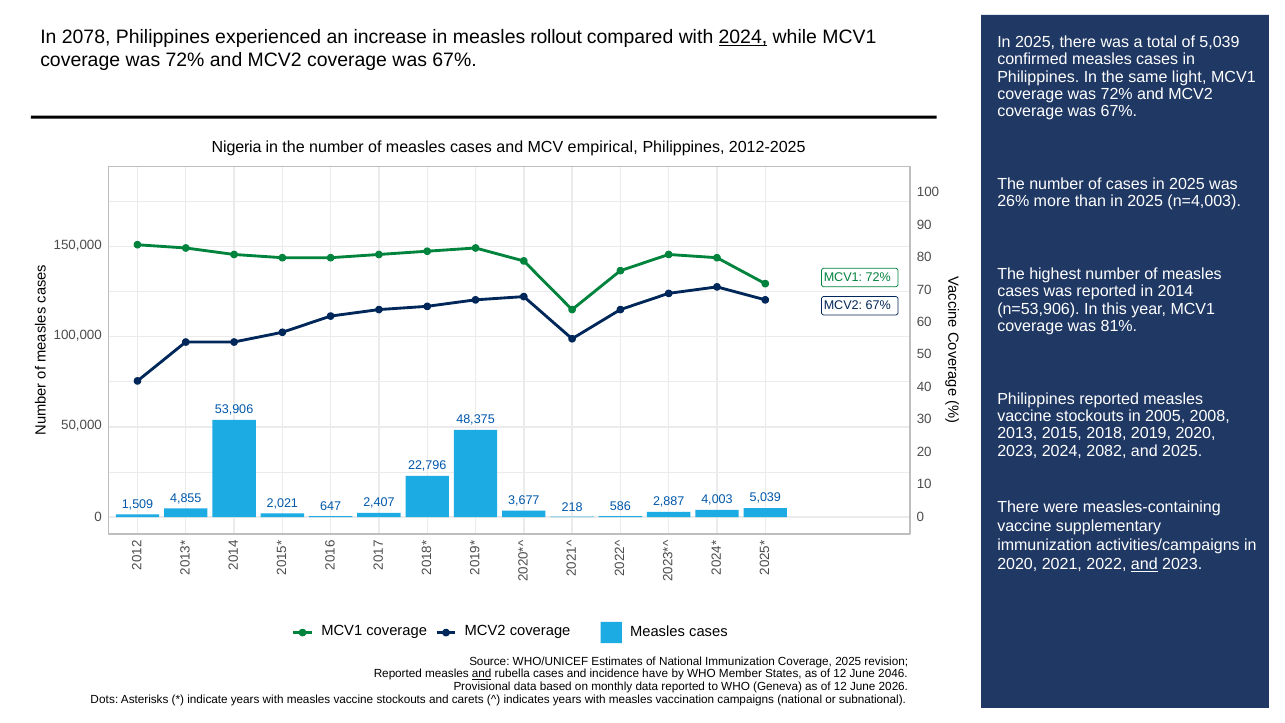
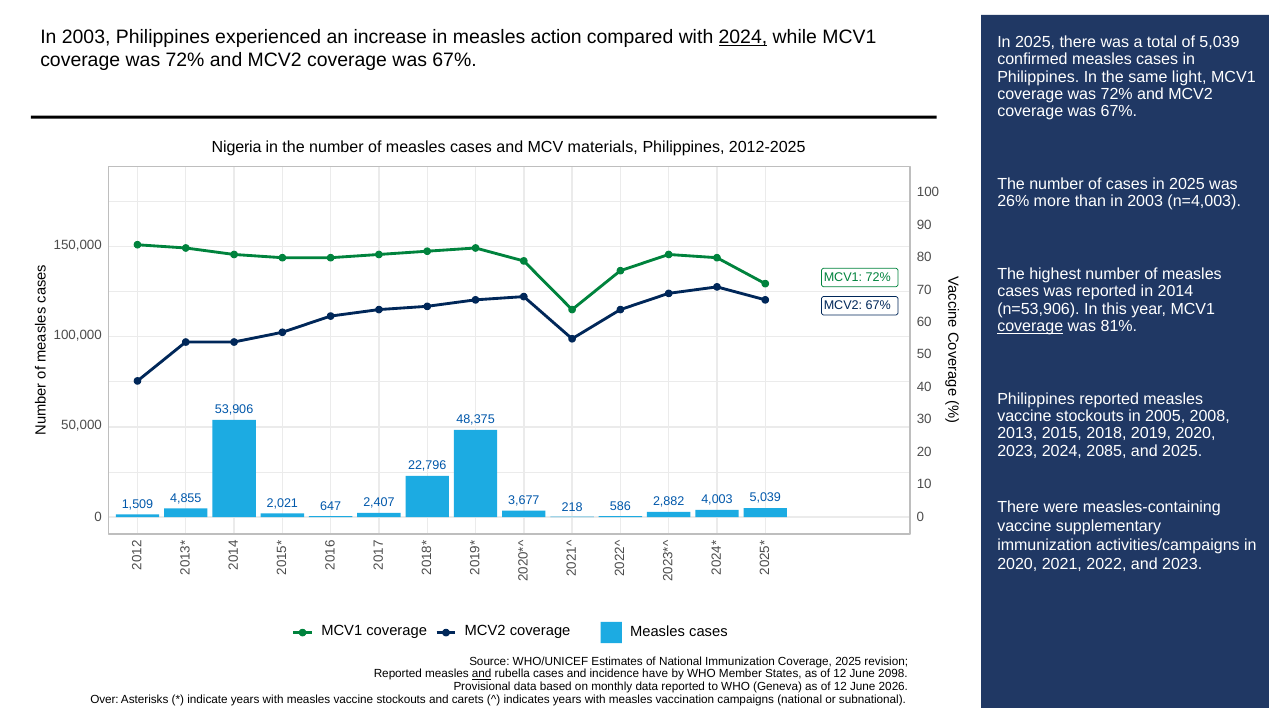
2078: 2078 -> 2003 (86, 37)
rollout: rollout -> action (556, 37)
empirical: empirical -> materials (603, 148)
than in 2025: 2025 -> 2003 (1145, 202)
coverage underline: none -> present (1030, 326)
2082: 2082 -> 2085 (1106, 451)
2,887: 2,887 -> 2,882 (669, 502)
and underline: present -> none (1144, 564)
2046: 2046 -> 2098 (893, 674)
Dots: Dots -> Over (104, 699)
